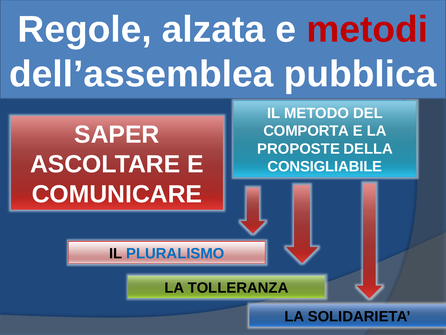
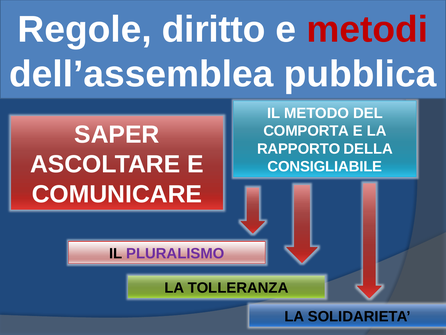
alzata: alzata -> diritto (214, 29)
PROPOSTE: PROPOSTE -> RAPPORTO (299, 149)
PLURALISMO colour: blue -> purple (175, 253)
